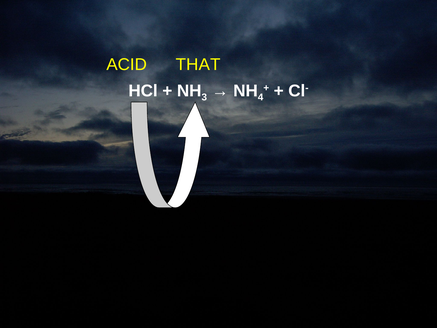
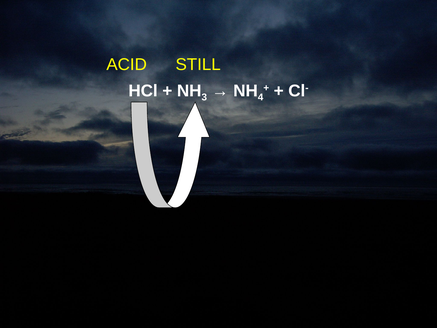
THAT: THAT -> STILL (198, 64)
